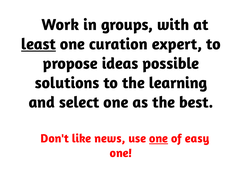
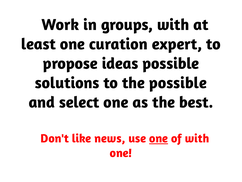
least underline: present -> none (38, 44)
the learning: learning -> possible (178, 83)
of easy: easy -> with (197, 138)
